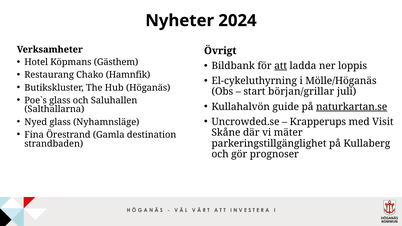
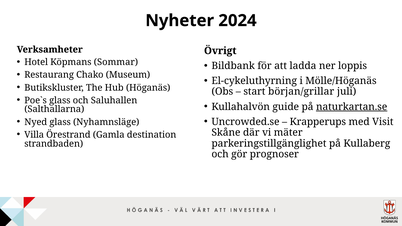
Gästhem: Gästhem -> Sommar (116, 62)
att underline: present -> none (281, 66)
Hamnfik: Hamnfik -> Museum (128, 75)
Fina: Fina -> Villa (34, 135)
